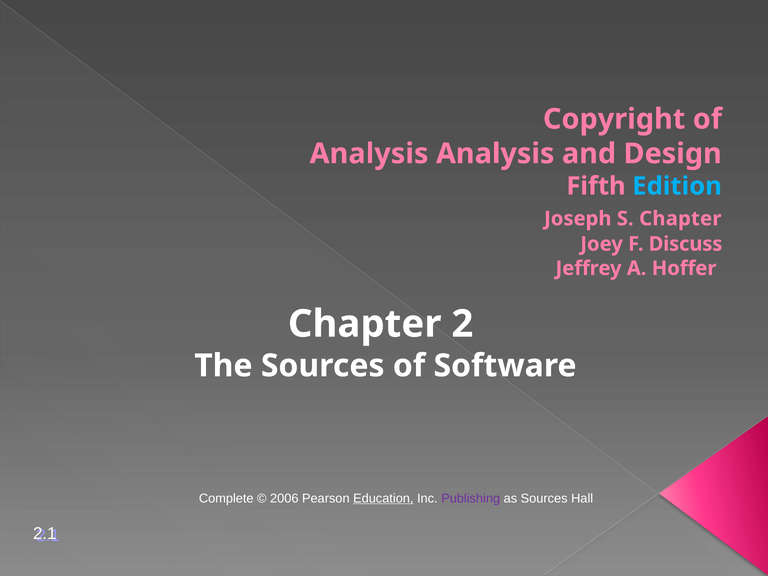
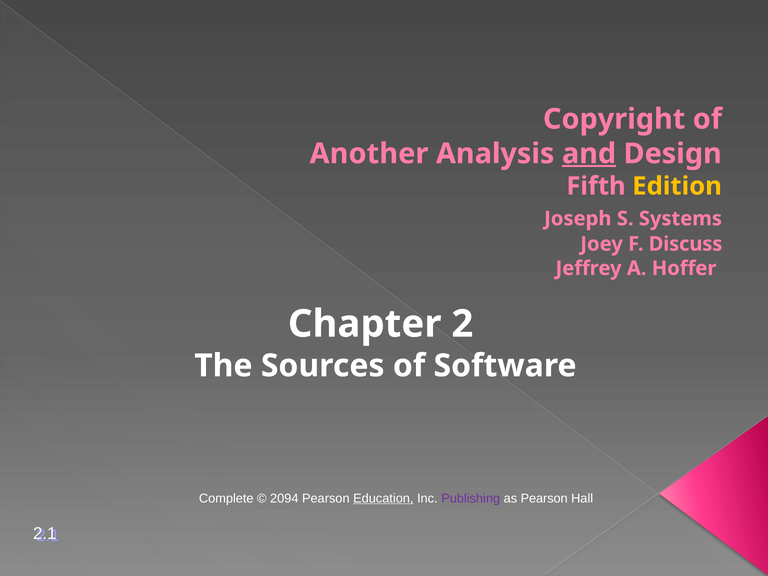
Analysis: Analysis -> Another (369, 154)
and underline: none -> present (589, 154)
Edition colour: light blue -> yellow (677, 186)
S Chapter: Chapter -> Systems (680, 219)
2006: 2006 -> 2094 (284, 498)
as Sources: Sources -> Pearson (544, 498)
